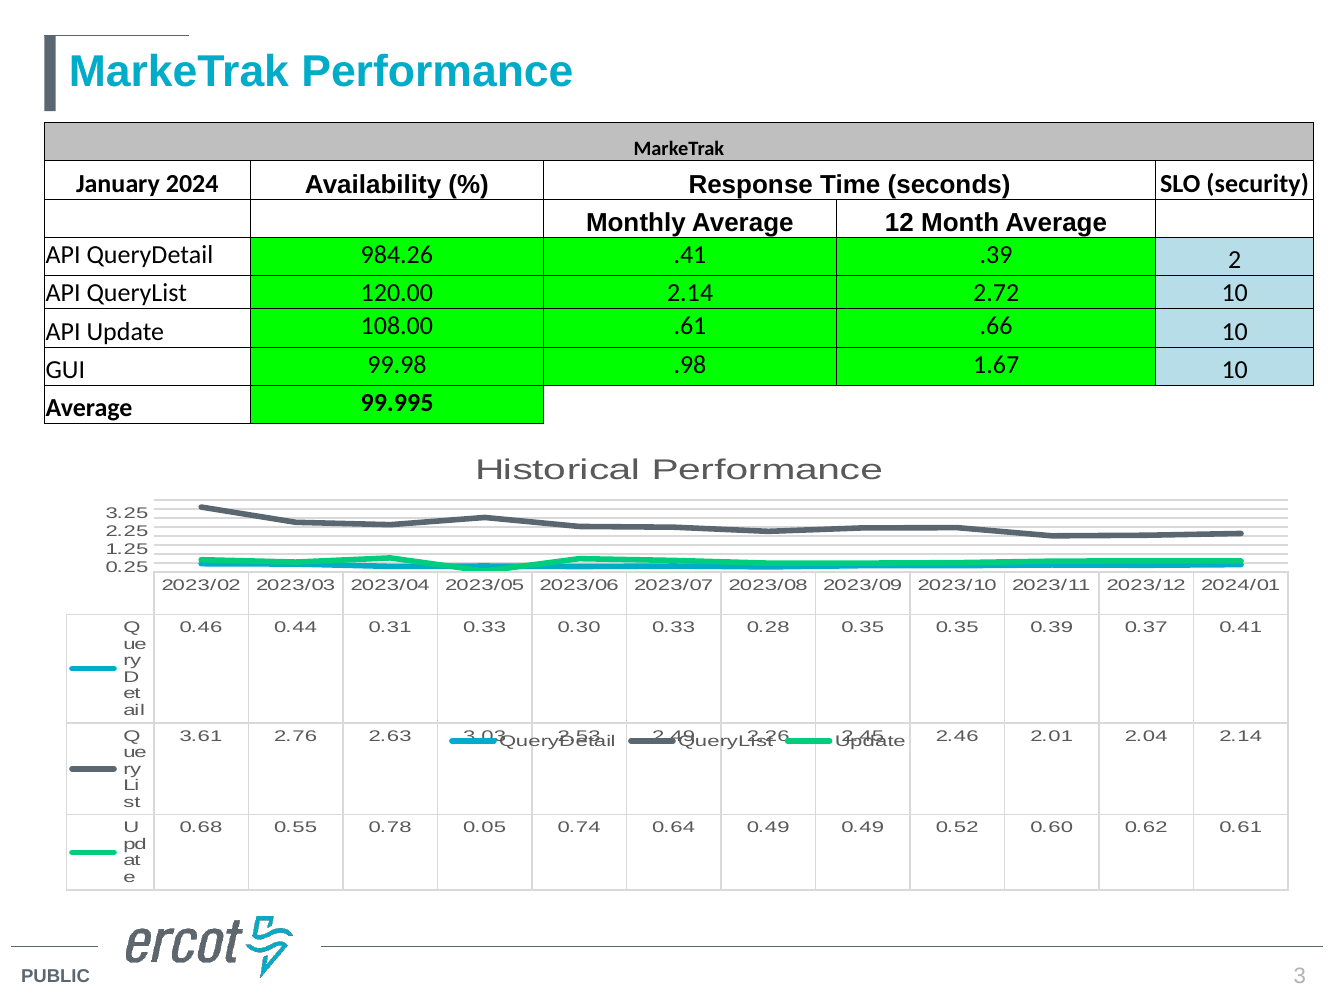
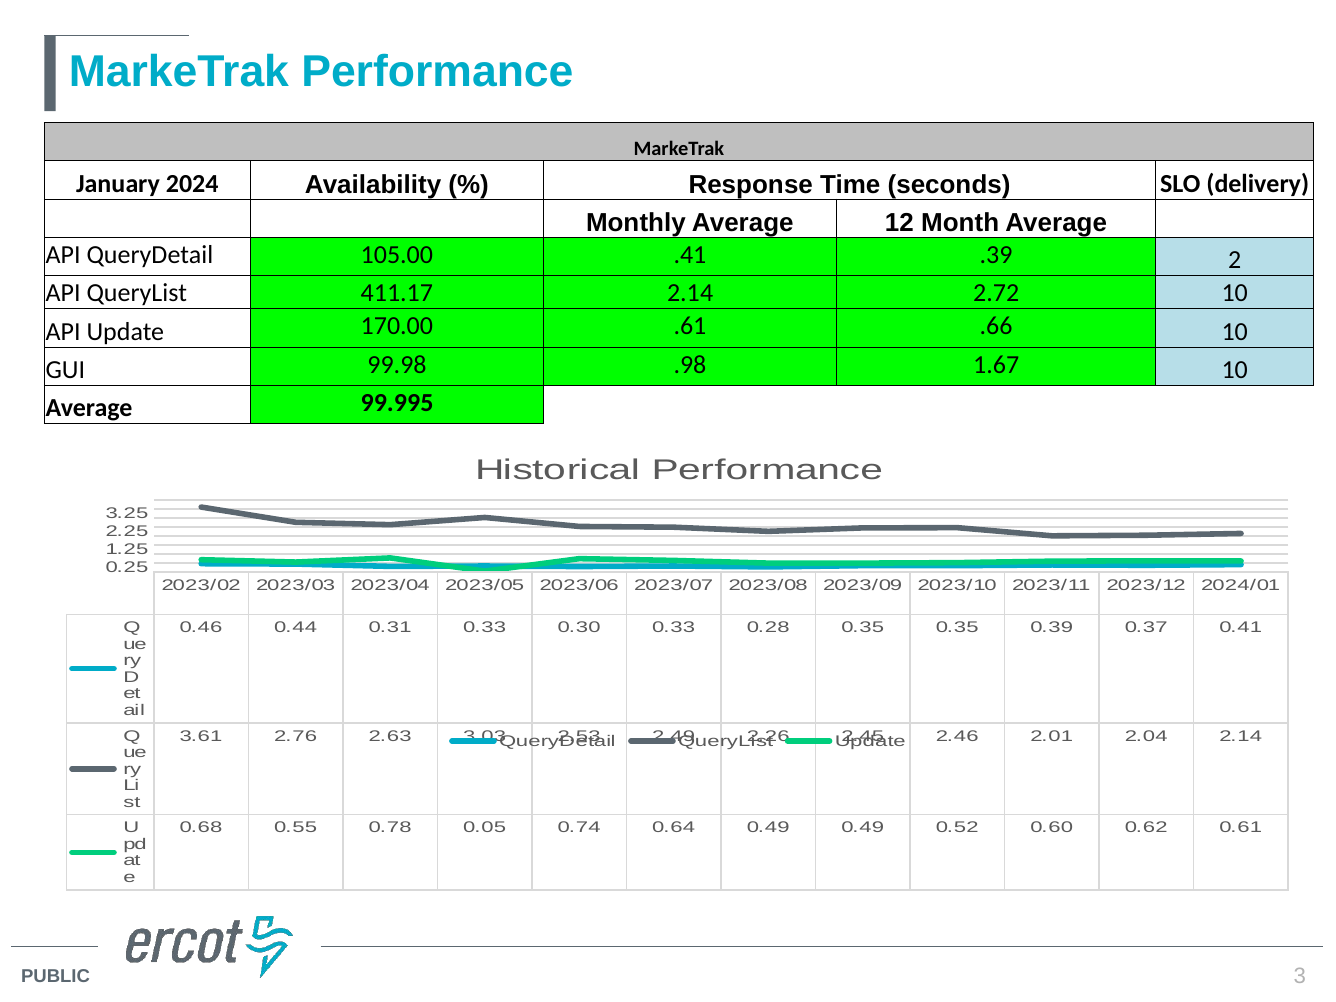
security: security -> delivery (1258, 184)
984.26: 984.26 -> 105.00 (397, 255)
120.00: 120.00 -> 411.17 (397, 293)
108.00: 108.00 -> 170.00 (397, 326)
